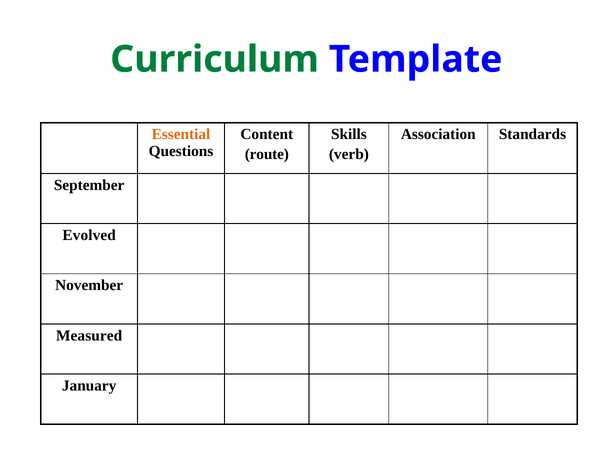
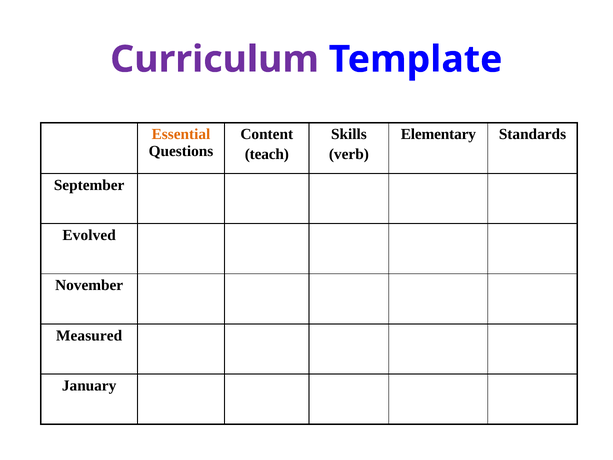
Curriculum colour: green -> purple (215, 59)
Association: Association -> Elementary (438, 134)
route: route -> teach (267, 154)
